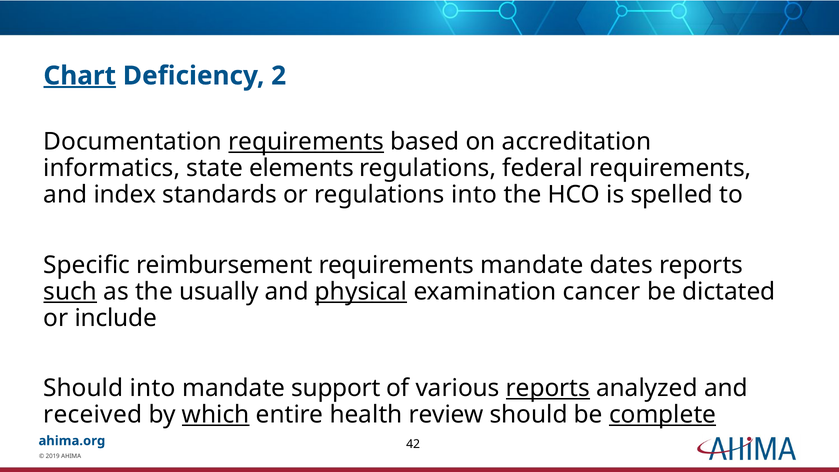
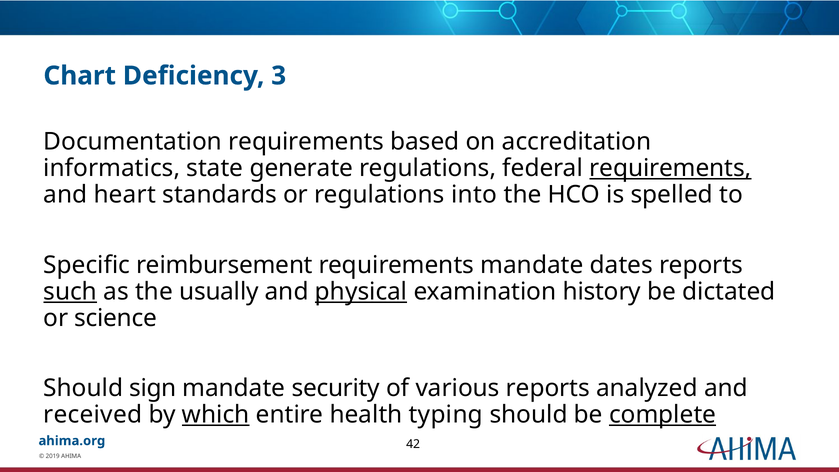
Chart underline: present -> none (80, 76)
2: 2 -> 3 (279, 76)
requirements underline: present -> none (306, 142)
elements: elements -> generate (301, 168)
requirements underline: none -> present (670, 168)
index: index -> heart (125, 195)
cancer: cancer -> history (602, 292)
include: include -> science (116, 318)
Should into: into -> sign (153, 388)
support: support -> security (336, 388)
reports underline: present -> none (548, 388)
review: review -> typing (446, 415)
